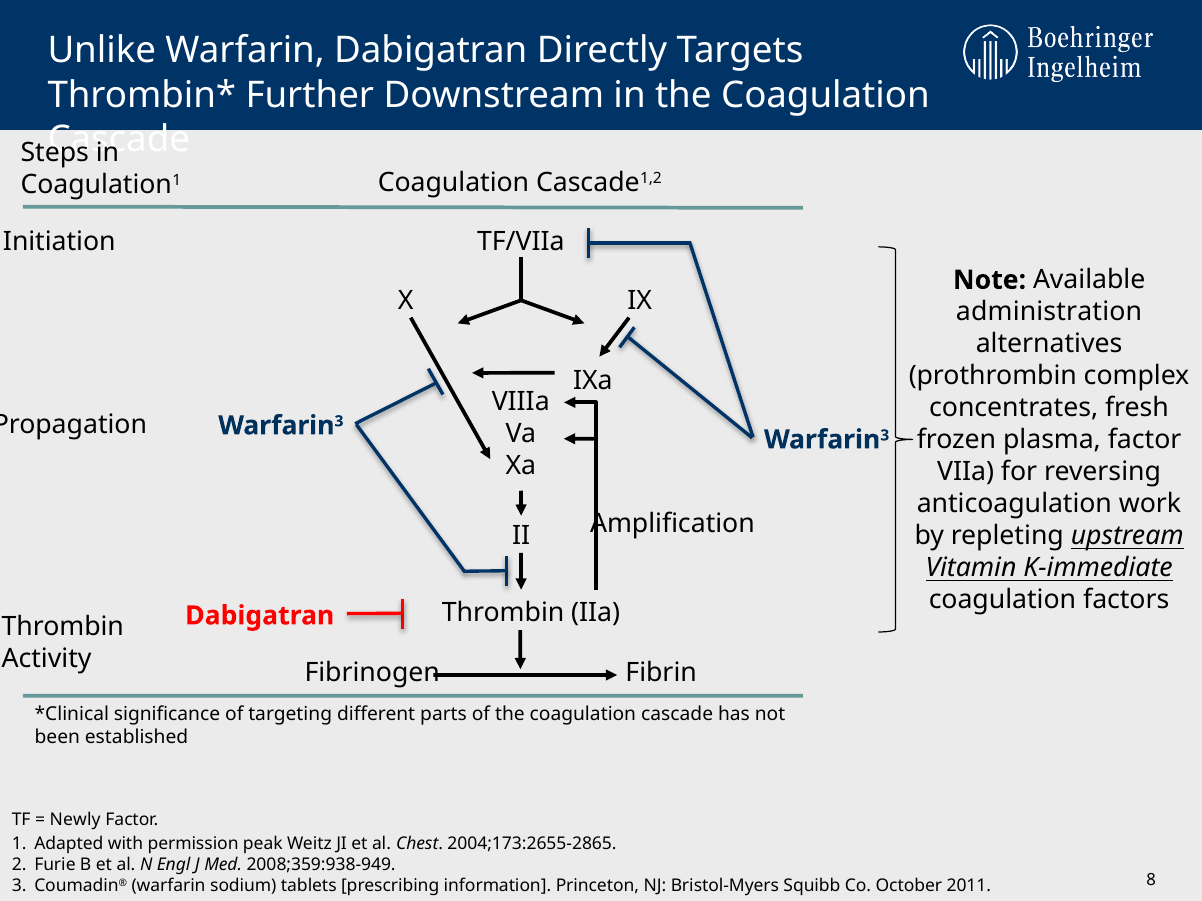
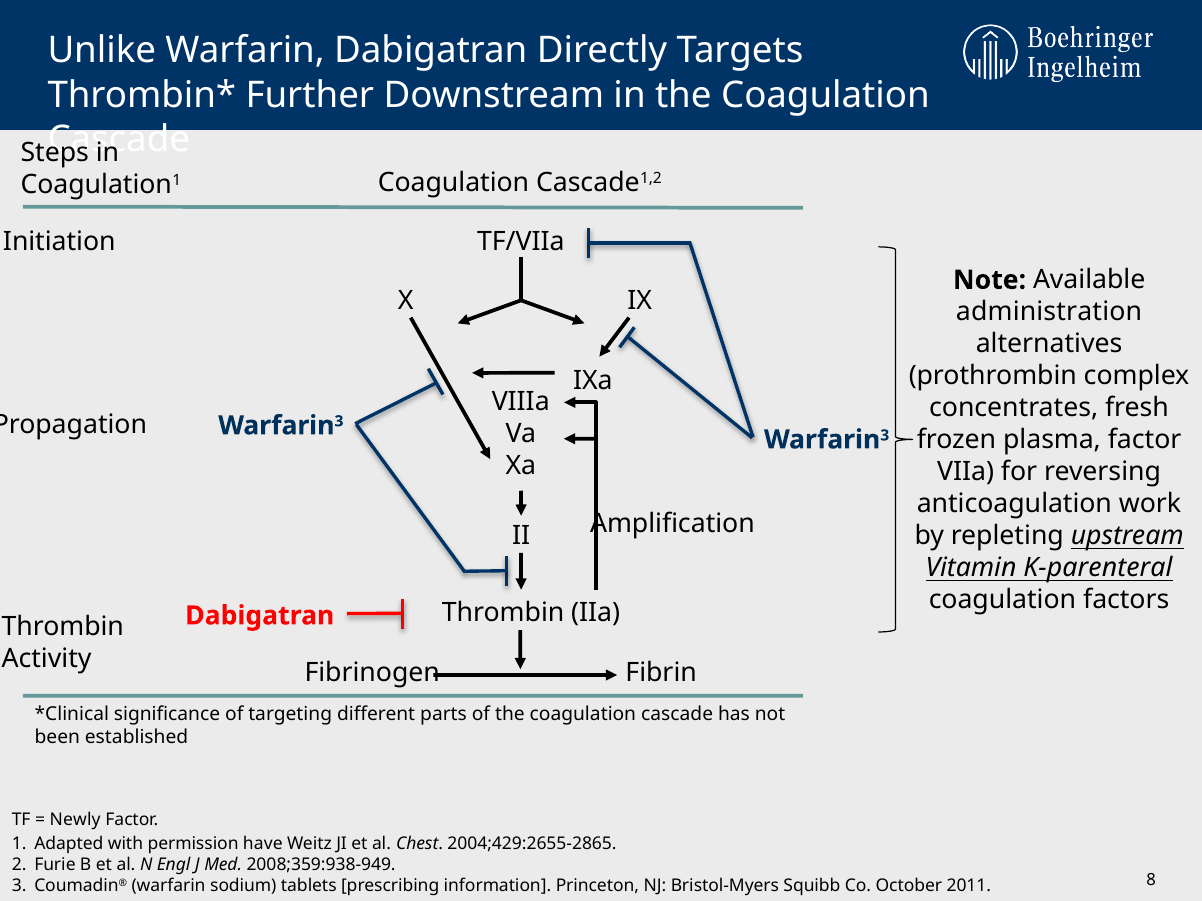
K-immediate: K-immediate -> K-parenteral (1098, 568)
peak: peak -> have (263, 844)
2004;173:2655-2865: 2004;173:2655-2865 -> 2004;429:2655-2865 (532, 844)
